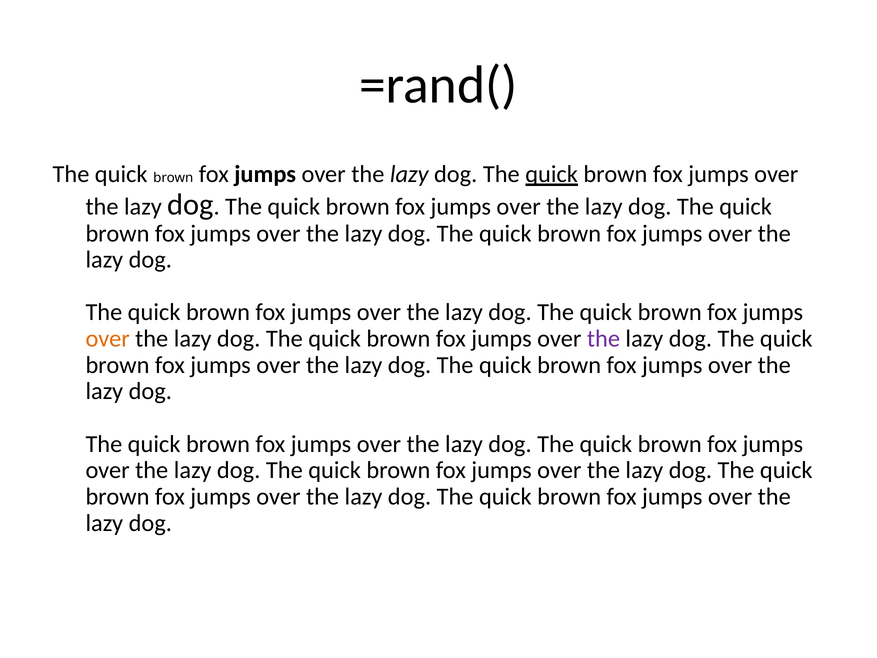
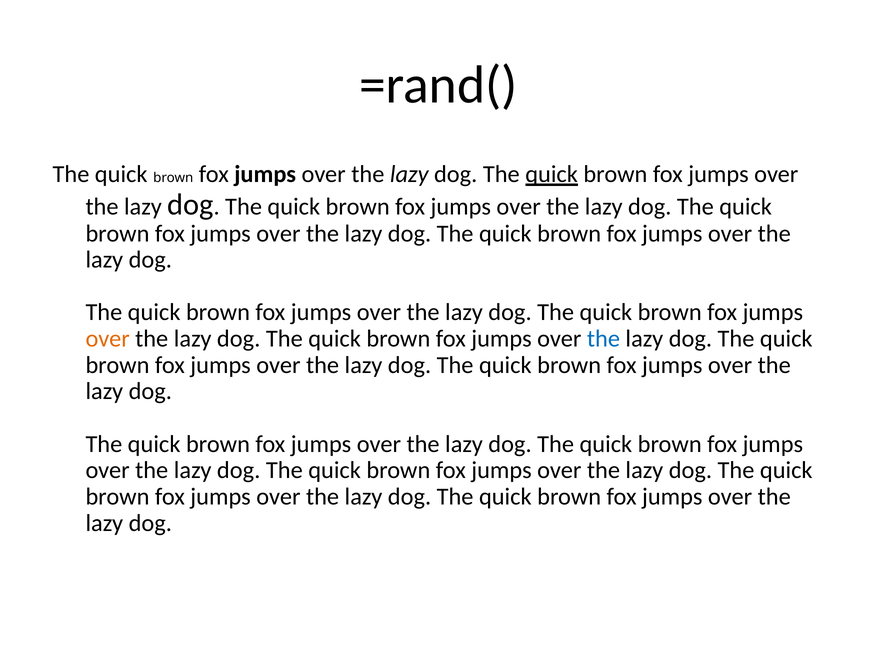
the colour: purple -> blue (603, 339)
